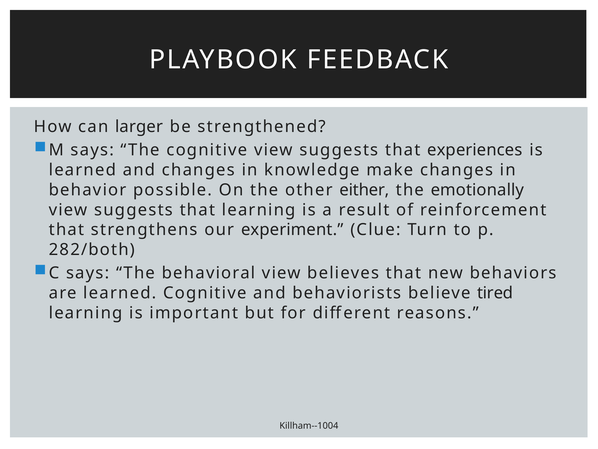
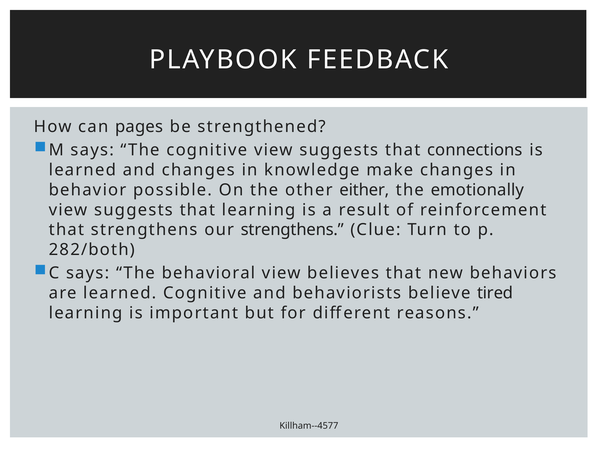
larger: larger -> pages (139, 127)
experiences: experiences -> connections (475, 150)
our experiment: experiment -> strengthens (292, 230)
Killham--1004: Killham--1004 -> Killham--4577 (309, 425)
